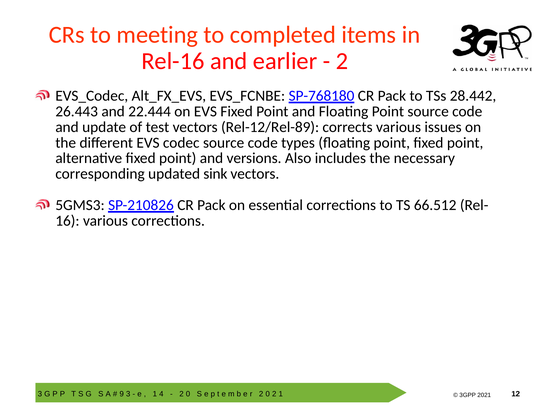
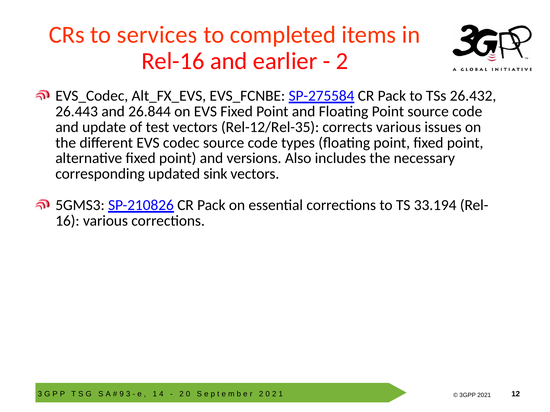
meeting: meeting -> services (157, 35)
SP-768180: SP-768180 -> SP-275584 (321, 96)
28.442: 28.442 -> 26.432 (473, 96)
22.444: 22.444 -> 26.844 (150, 112)
Rel-12/Rel-89: Rel-12/Rel-89 -> Rel-12/Rel-35 (270, 127)
66.512: 66.512 -> 33.194 (435, 205)
